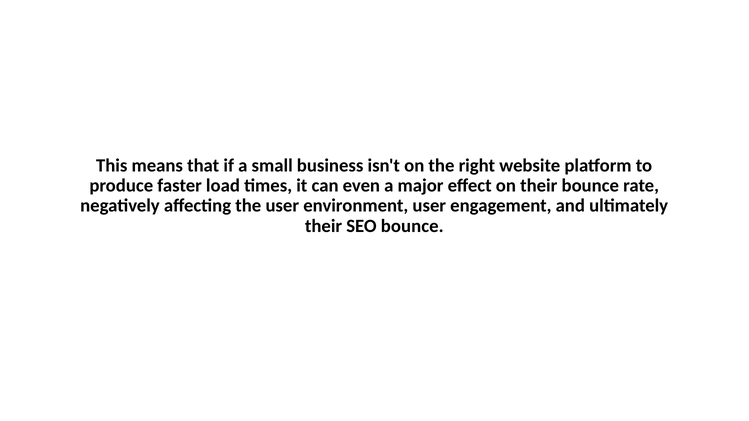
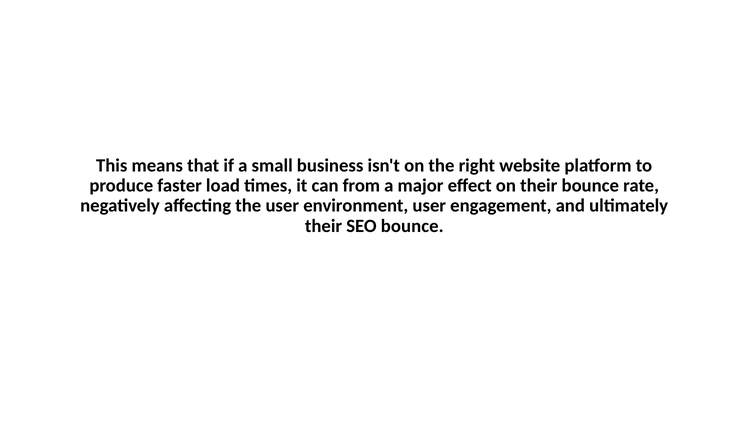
even: even -> from (361, 186)
